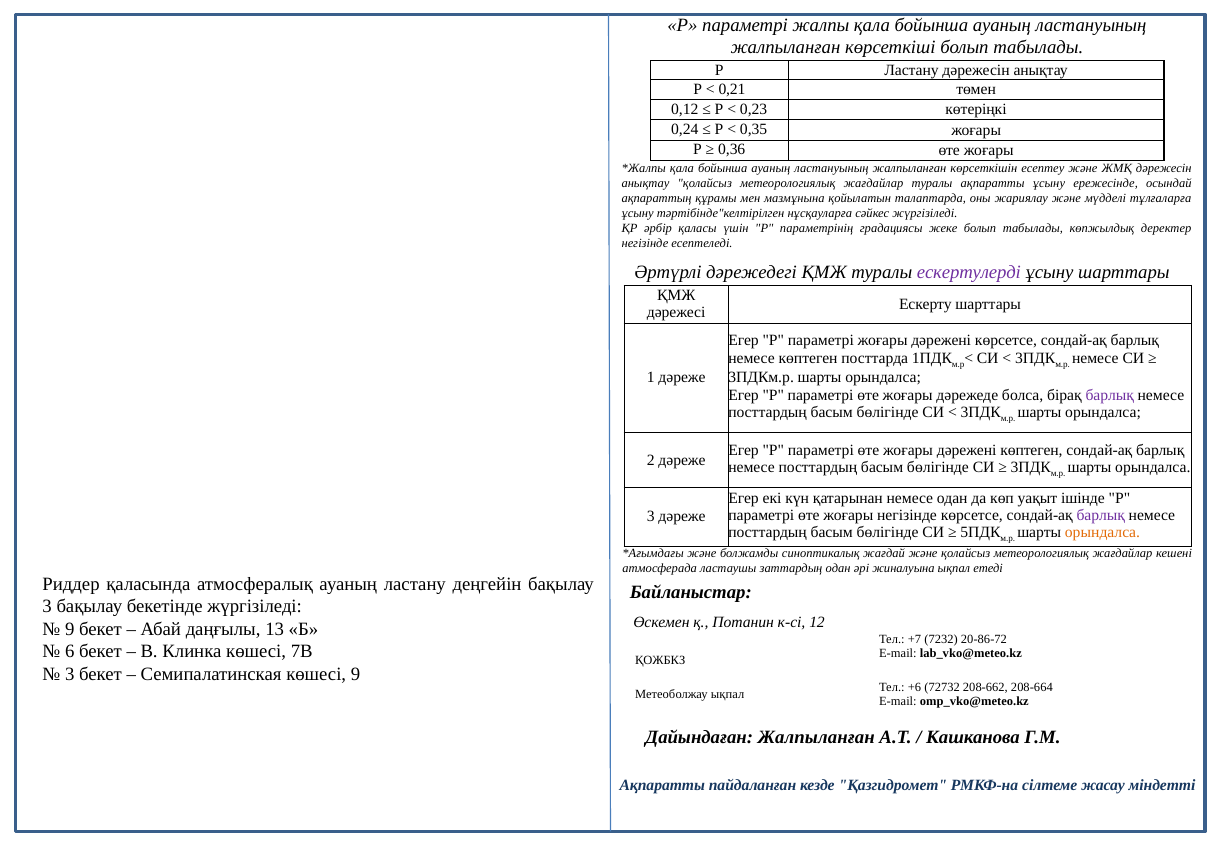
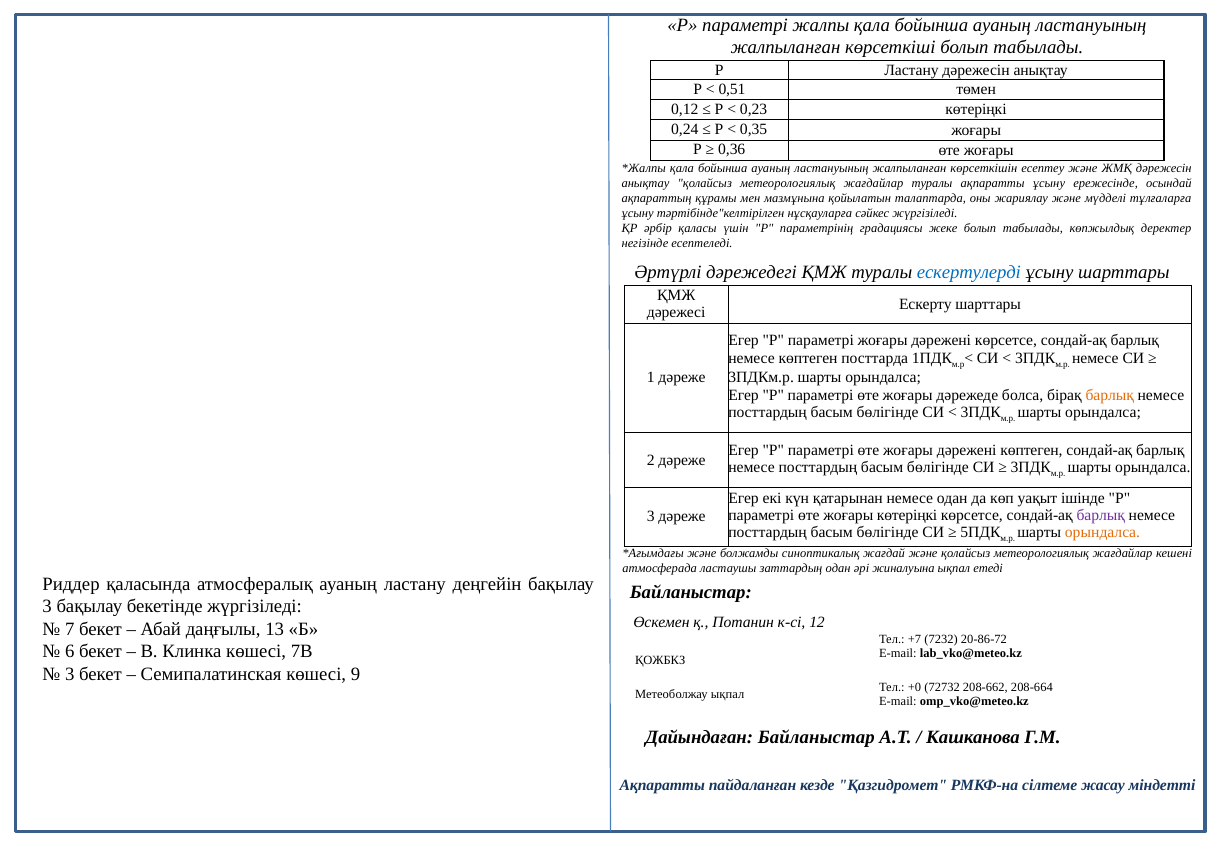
0,21: 0,21 -> 0,51 (732, 89)
ескертулерді colour: purple -> blue (969, 272)
барлық colour: purple -> orange (1110, 395)
жоғары негізінде: негізінде -> көтеріңкі (907, 515)
9: 9 -> 7 (70, 629)
+6: +6 -> +0 (914, 687)
Дайындаған Жалпыланған: Жалпыланған -> Байланыстар (816, 737)
